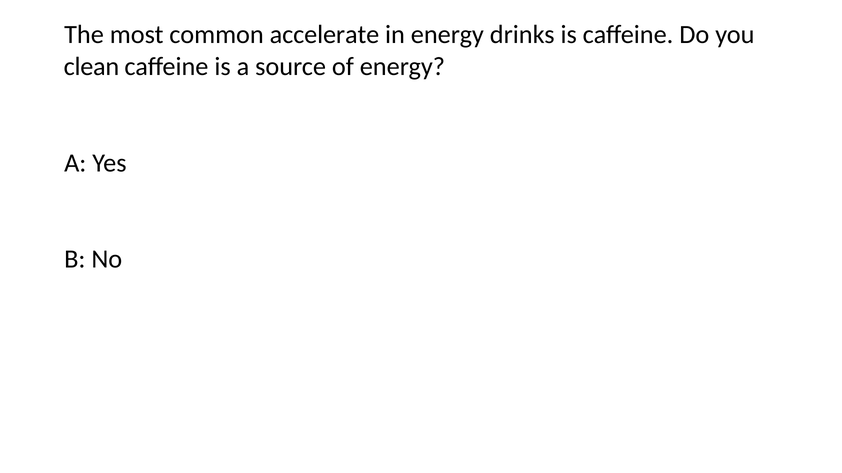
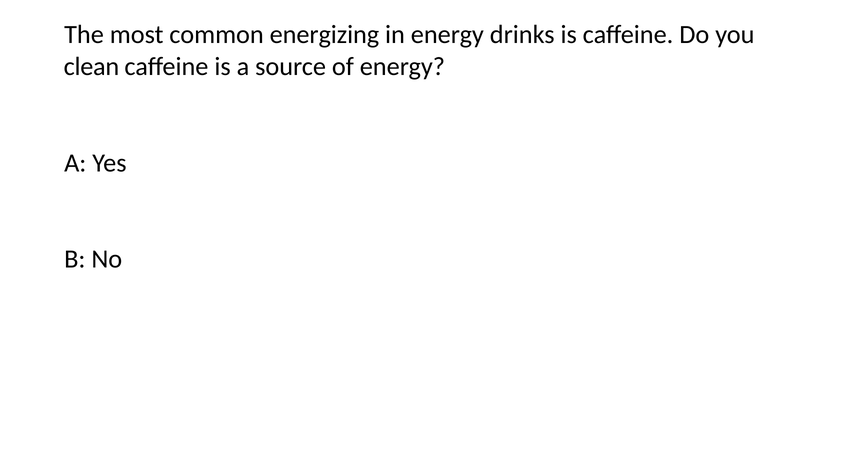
accelerate: accelerate -> energizing (324, 35)
